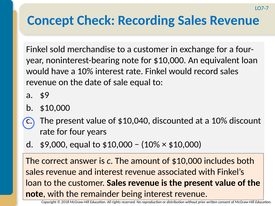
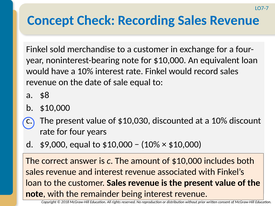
$9: $9 -> $8 (45, 95)
$10,040: $10,040 -> $10,030 (134, 121)
